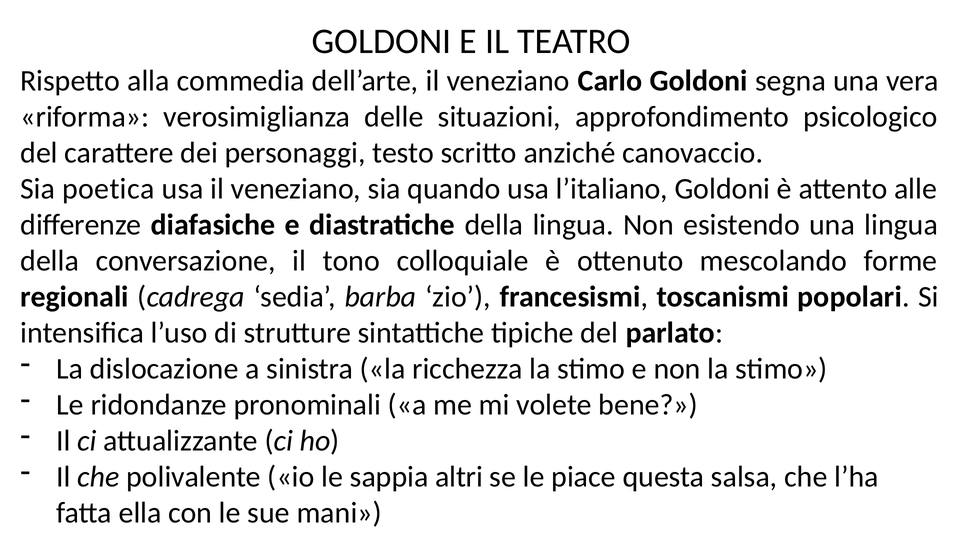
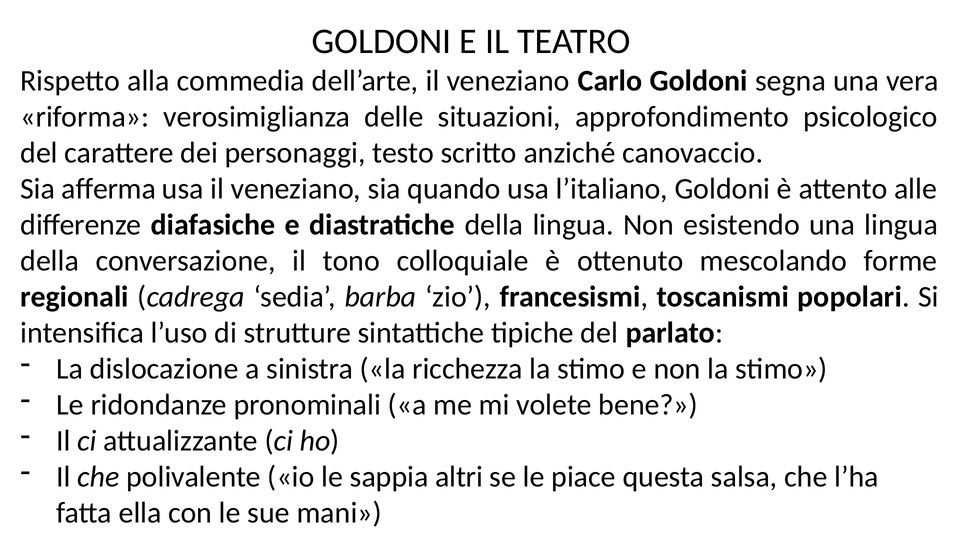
poetica: poetica -> afferma (109, 188)
